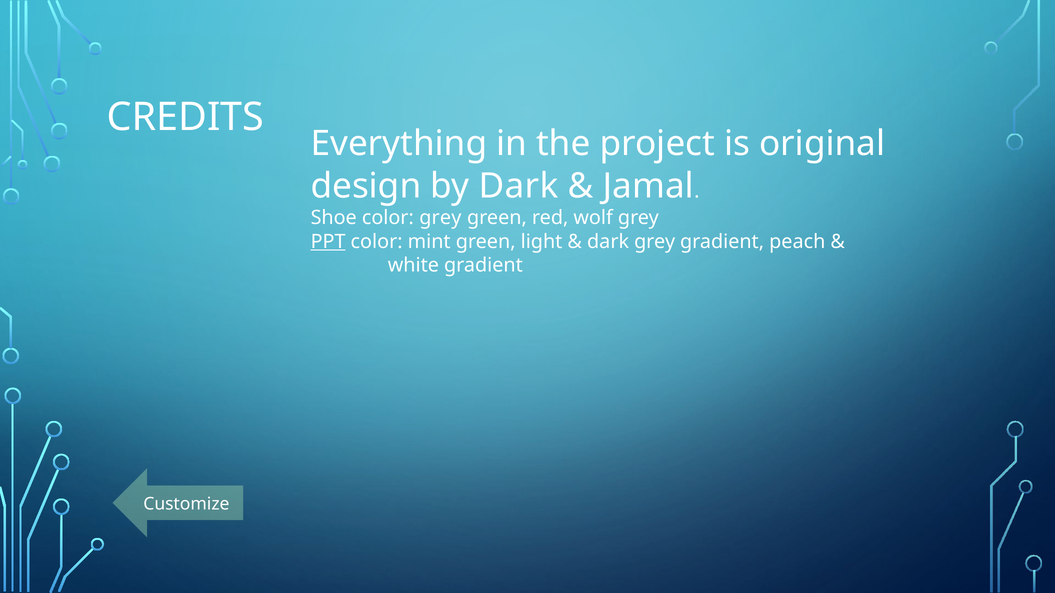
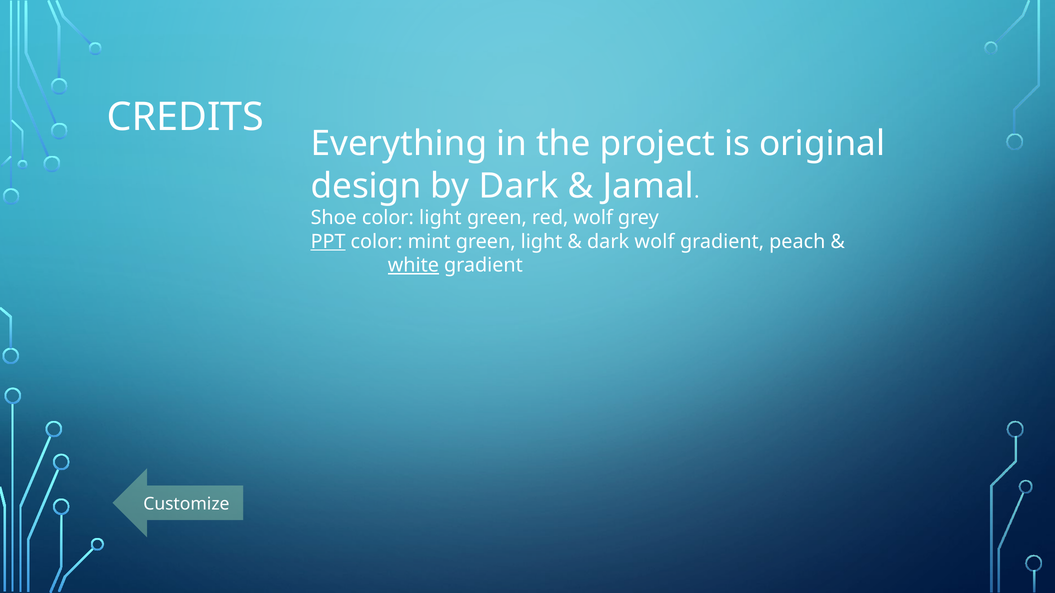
color grey: grey -> light (440, 218)
dark grey: grey -> wolf (654, 242)
white underline: none -> present (413, 265)
